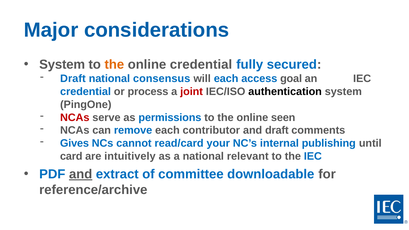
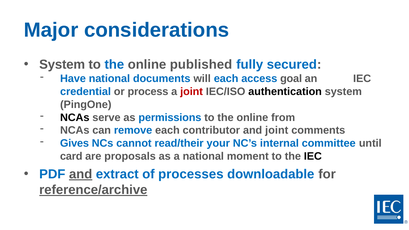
the colour: orange -> blue (114, 65)
online credential: credential -> published (201, 65)
Draft: Draft -> Have (73, 79)
consensus: consensus -> documents (162, 79)
NCAs colour: red -> black (75, 118)
seen: seen -> from (283, 118)
and draft: draft -> joint (277, 130)
read/card: read/card -> read/their (179, 143)
publishing: publishing -> committee (329, 143)
intuitively: intuitively -> proposals (130, 156)
relevant: relevant -> moment (248, 156)
IEC colour: blue -> black (313, 156)
committee: committee -> processes (191, 174)
reference/archive underline: none -> present (93, 190)
